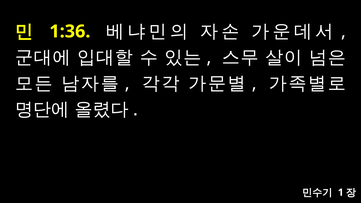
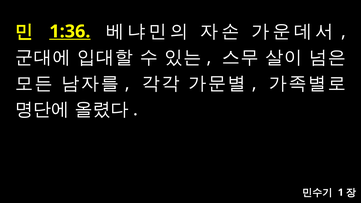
1:36 underline: none -> present (70, 31)
